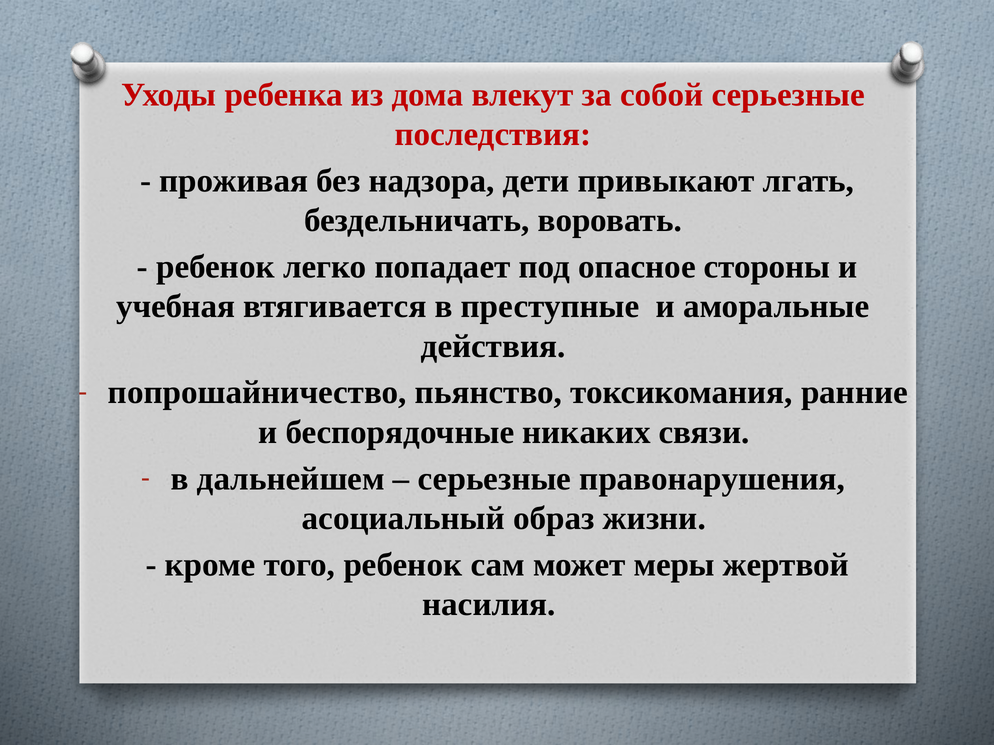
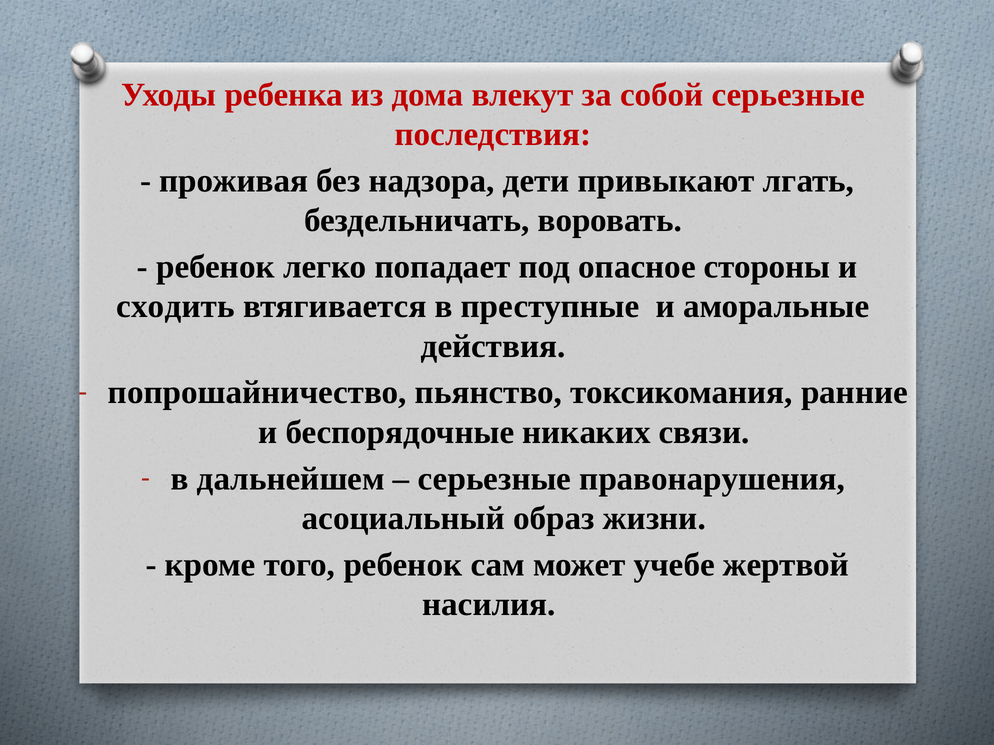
учебная: учебная -> сходить (176, 307)
меры: меры -> учебе (674, 565)
